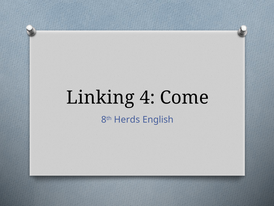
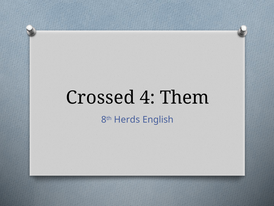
Linking: Linking -> Crossed (100, 97)
Come: Come -> Them (185, 97)
